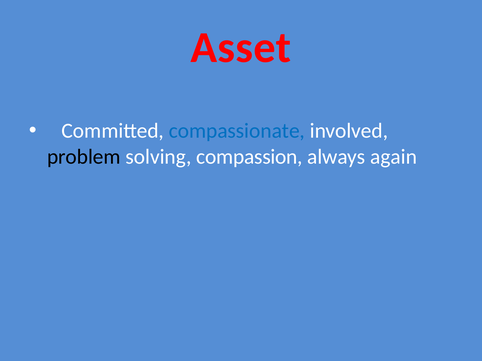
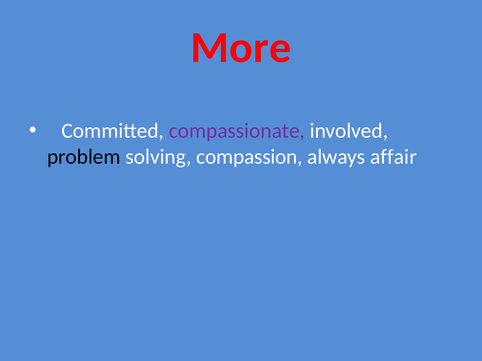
Asset: Asset -> More (241, 48)
compassionate colour: blue -> purple (237, 131)
again: again -> affair (393, 157)
